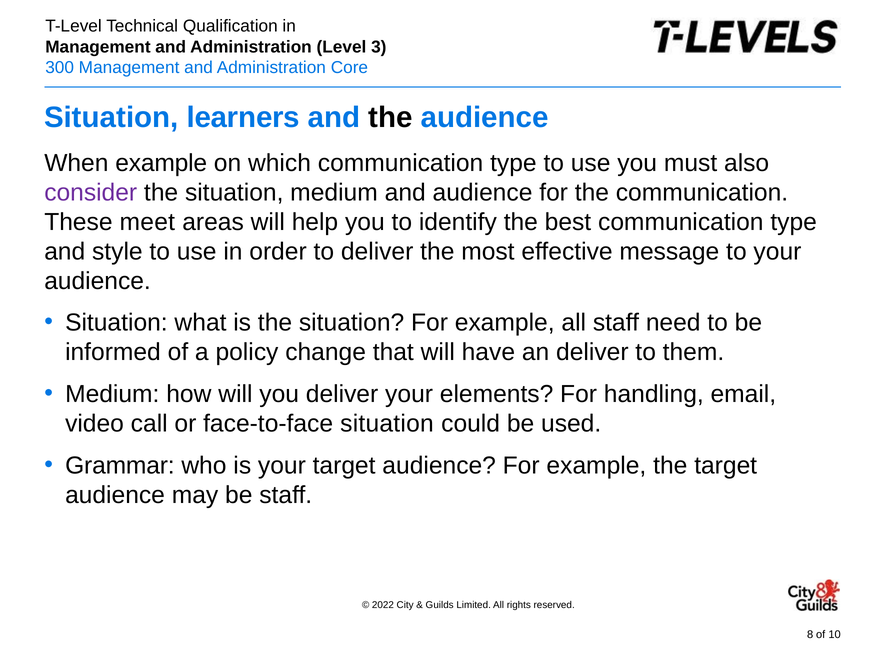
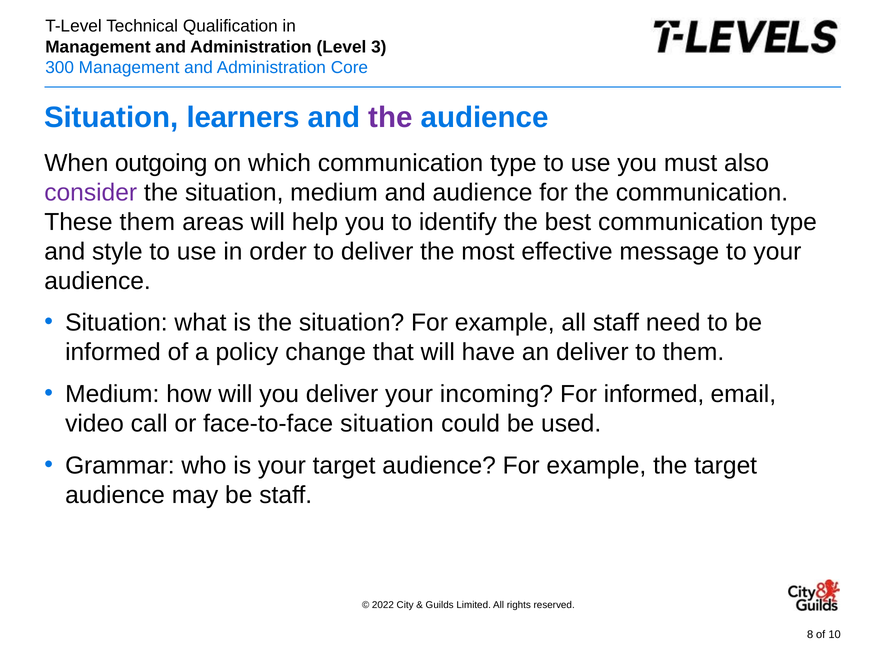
the colour: black -> purple (391, 117)
When example: example -> outgoing (161, 163)
These meet: meet -> them (147, 222)
elements: elements -> incoming (497, 394)
For handling: handling -> informed (654, 394)
